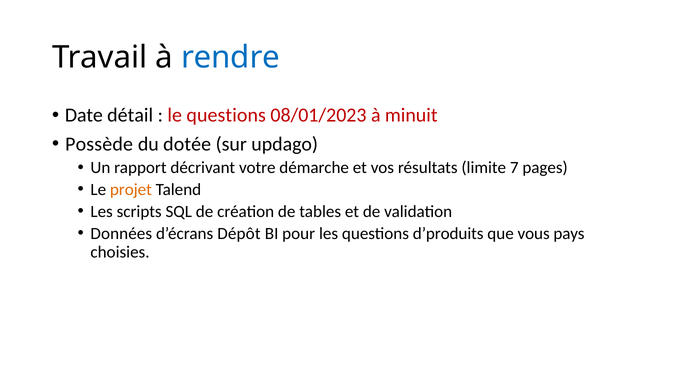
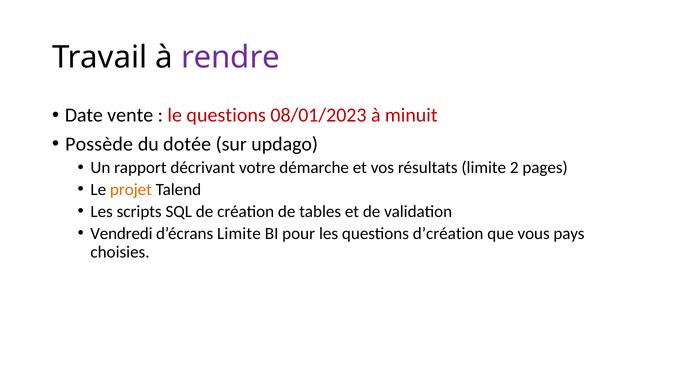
rendre colour: blue -> purple (231, 57)
détail: détail -> vente (130, 115)
7: 7 -> 2 (514, 168)
Données: Données -> Vendredi (121, 234)
d’écrans Dépôt: Dépôt -> Limite (239, 234)
d’produits: d’produits -> d’création (448, 234)
